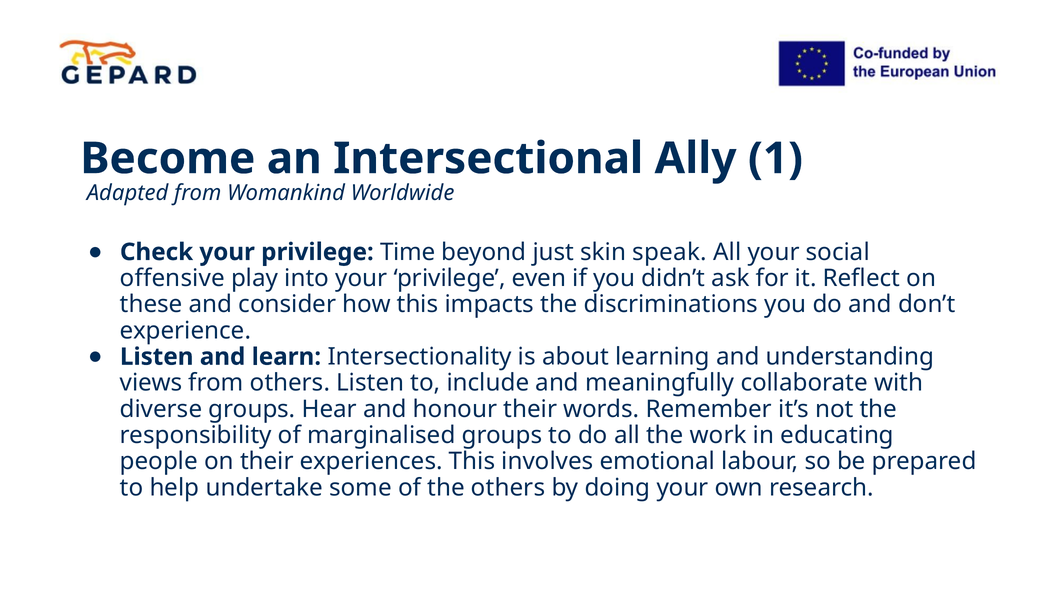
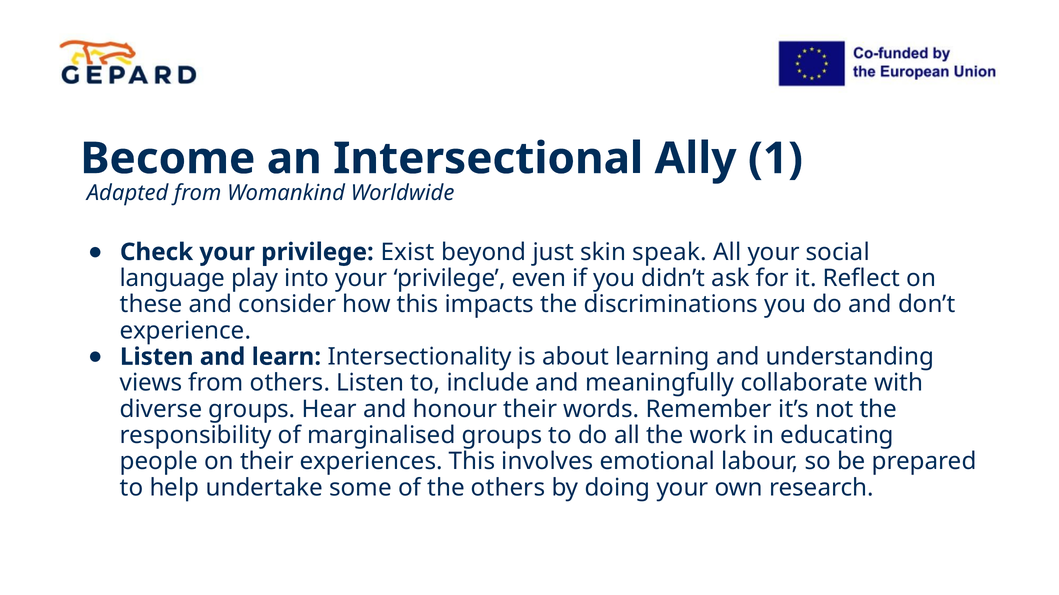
Time: Time -> Exist (407, 252)
offensive: offensive -> language (172, 279)
